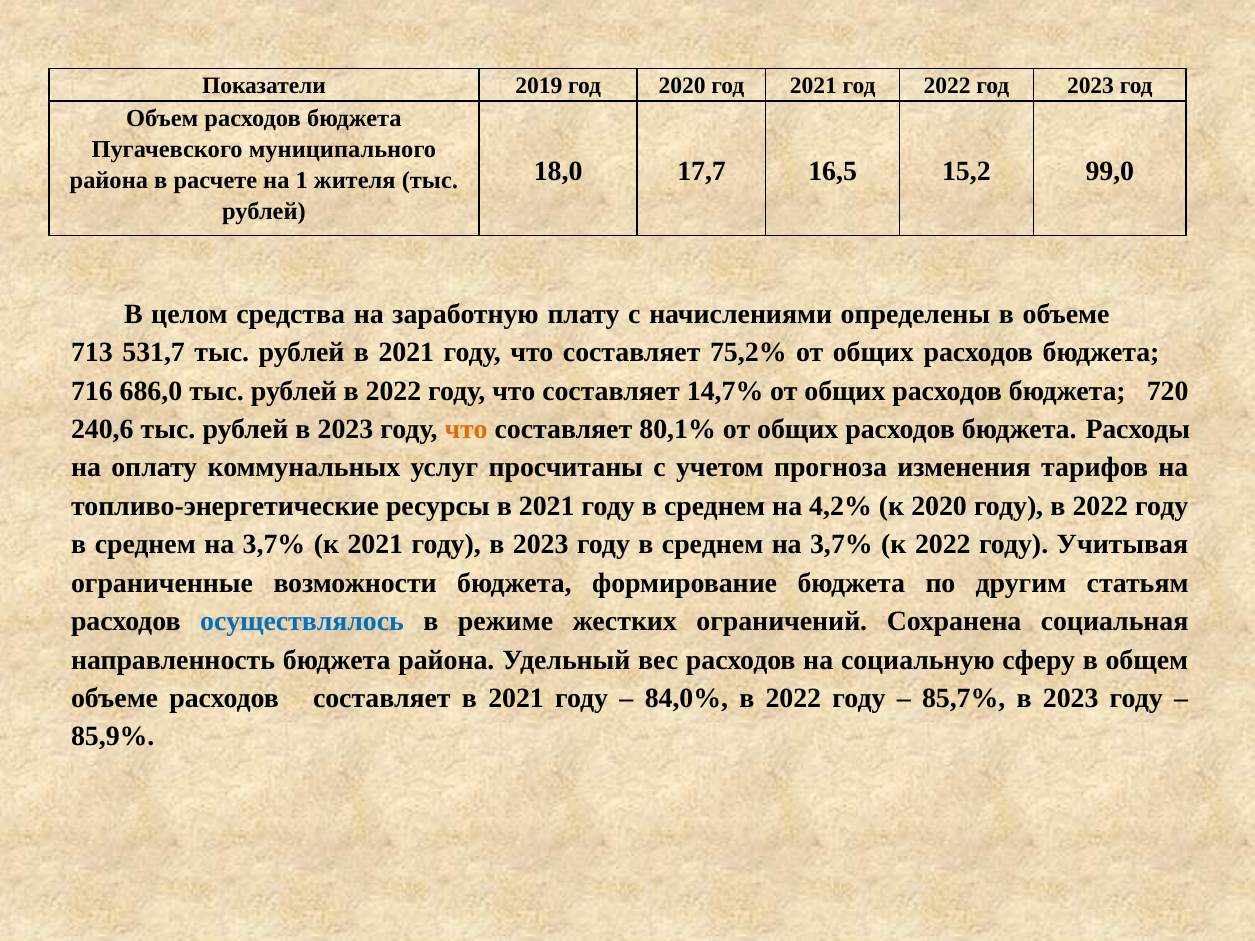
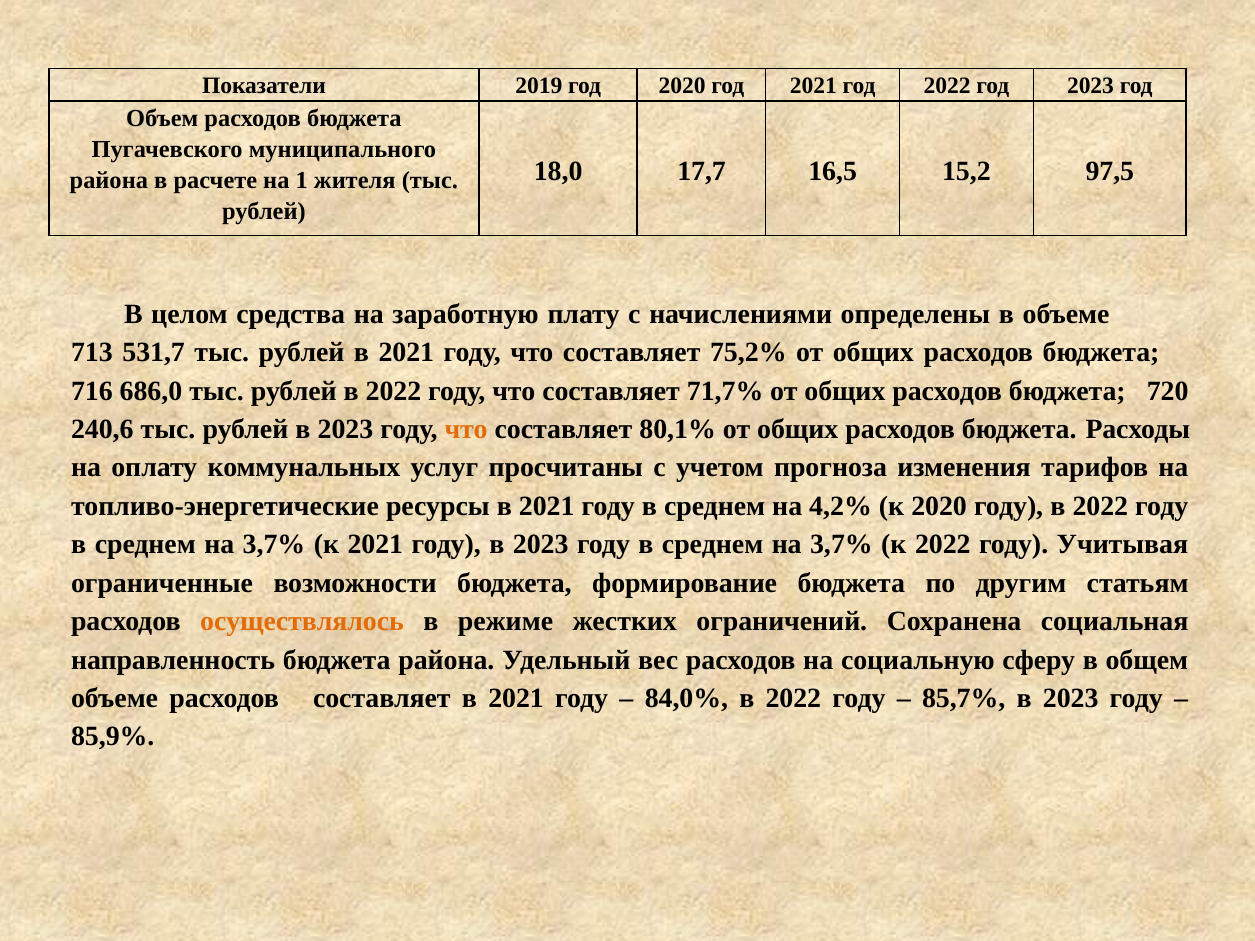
99,0: 99,0 -> 97,5 (1110, 171)
14,7%: 14,7% -> 71,7% (725, 391)
осуществлялось colour: blue -> orange (302, 622)
